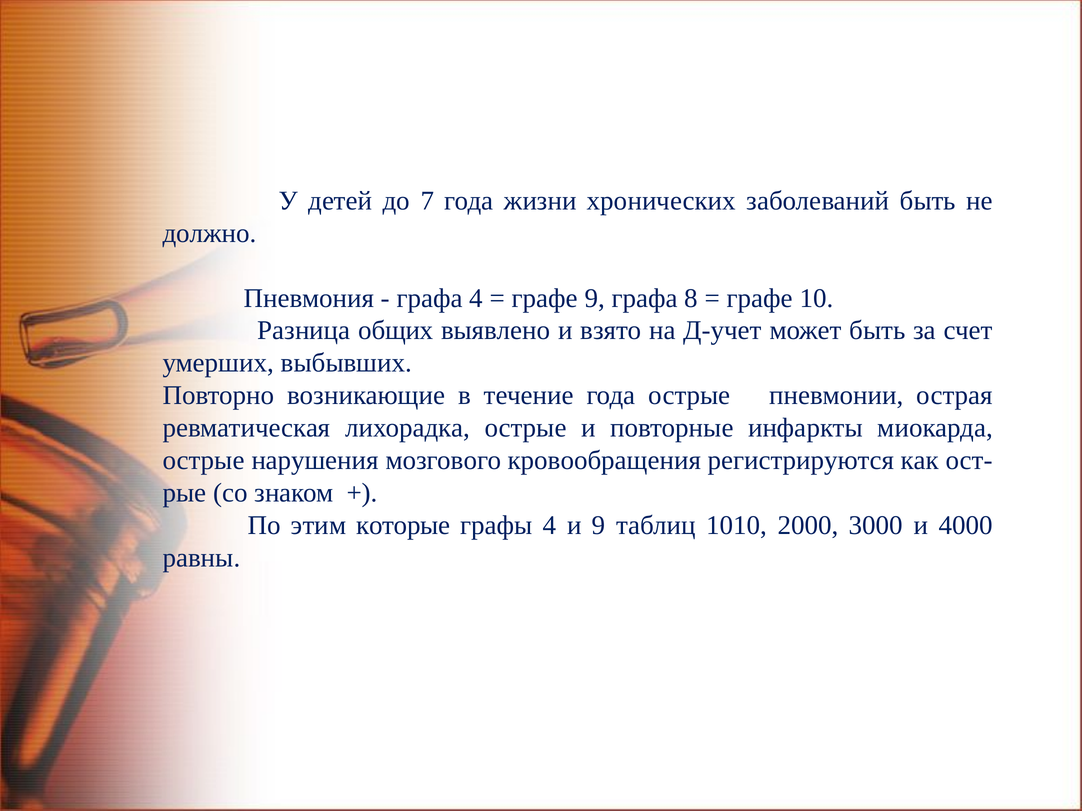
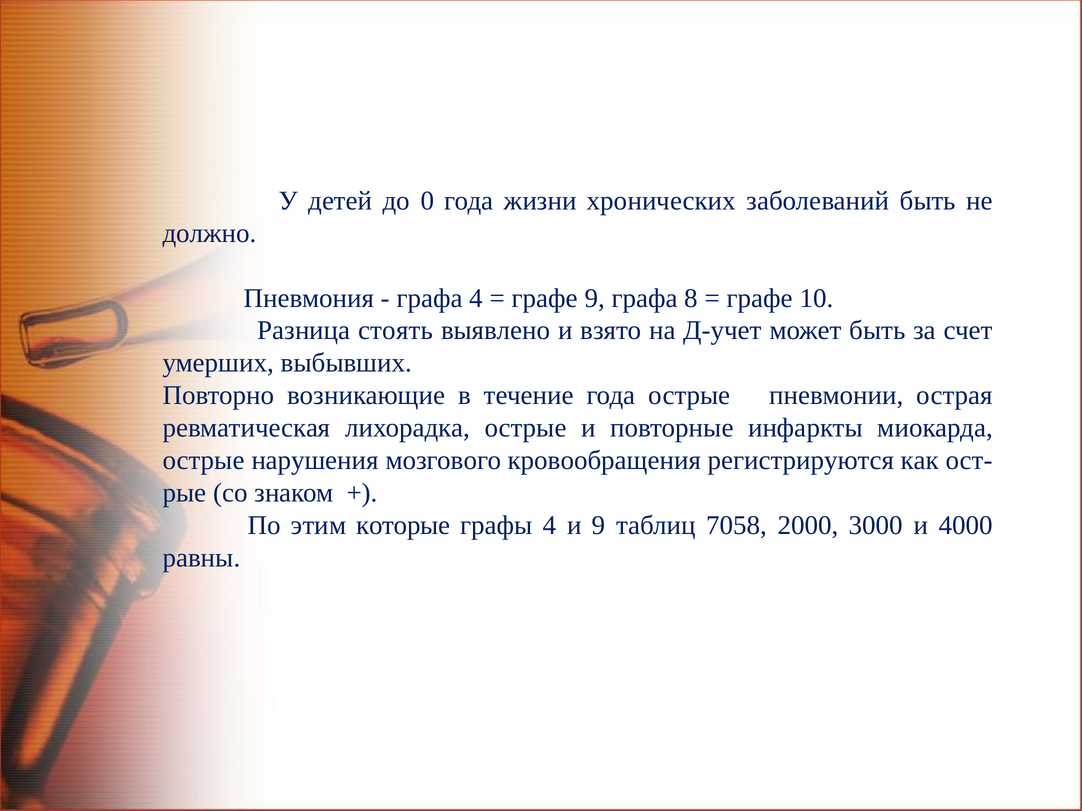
7: 7 -> 0 (427, 201)
общих: общих -> стоять (396, 331)
1010: 1010 -> 7058 (737, 526)
